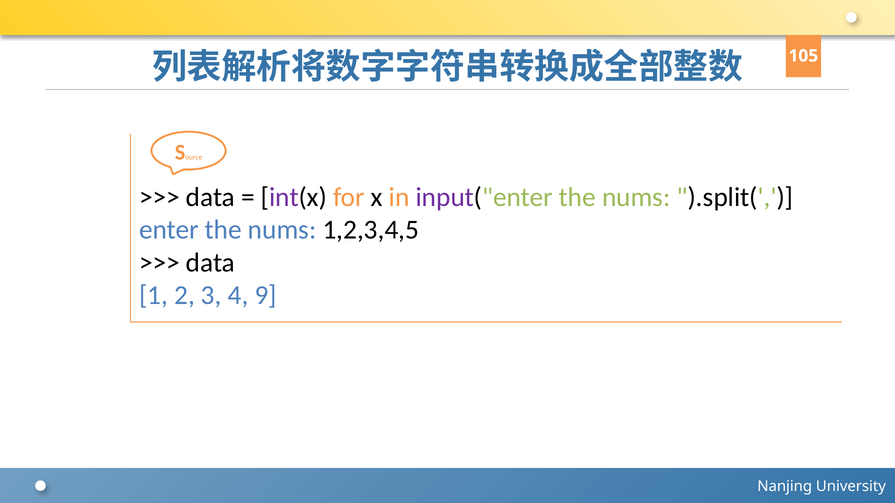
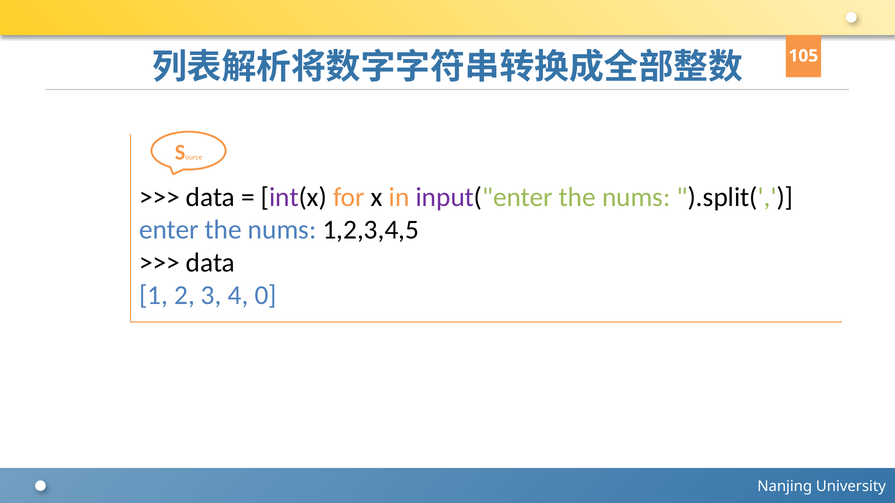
9: 9 -> 0 (266, 296)
